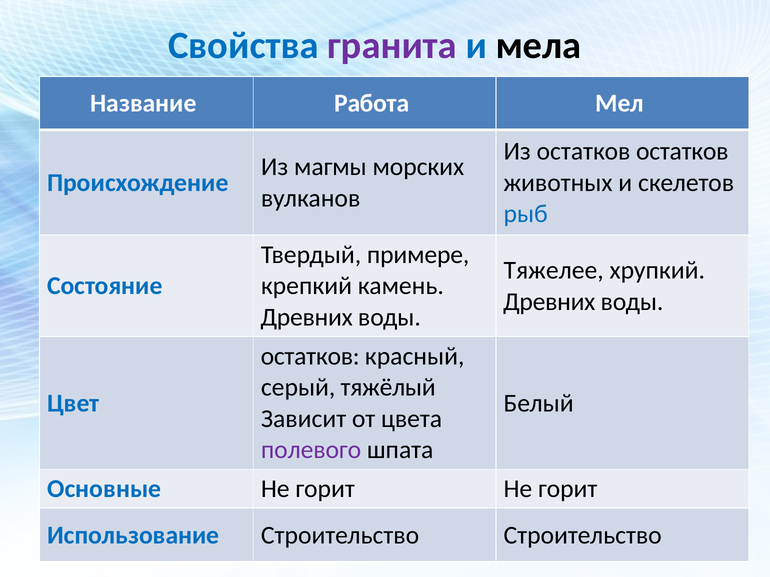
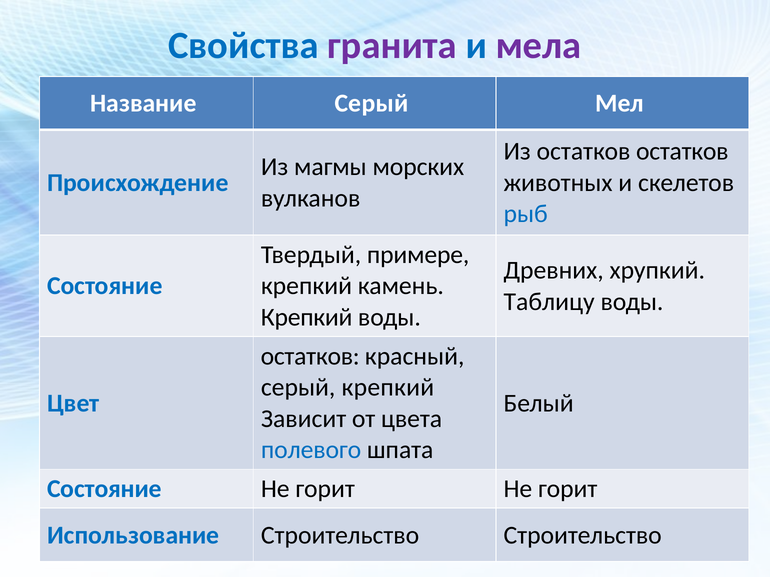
мела colour: black -> purple (538, 45)
Название Работа: Работа -> Серый (371, 103)
Тяжелее: Тяжелее -> Древних (554, 270)
Древних: Древних -> Таблицу (549, 302)
Древних: Древних -> Крепкий (307, 317)
серый тяжёлый: тяжёлый -> крепкий (388, 388)
полевого colour: purple -> blue (311, 450)
Основные: Основные -> Состояние (104, 489)
